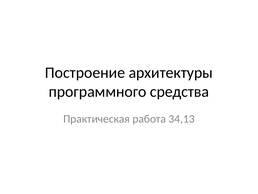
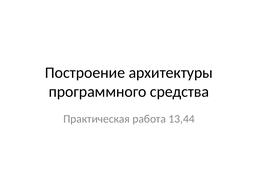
34,13: 34,13 -> 13,44 (182, 119)
